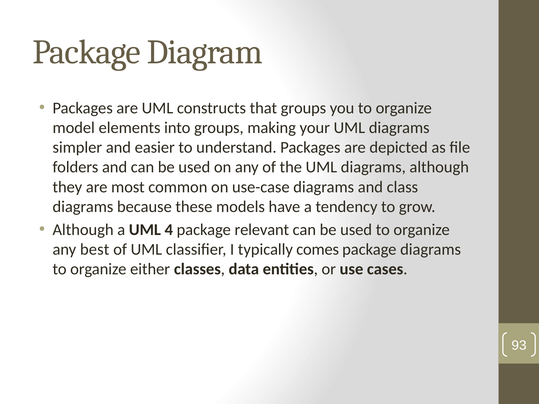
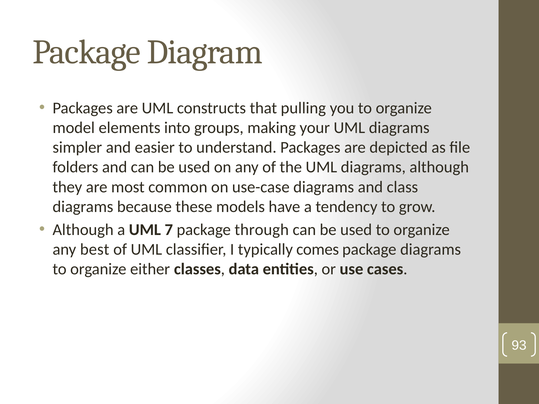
that groups: groups -> pulling (303, 108)
4: 4 -> 7 (169, 230)
relevant: relevant -> through (262, 230)
